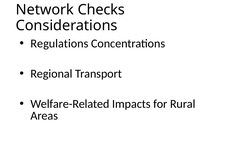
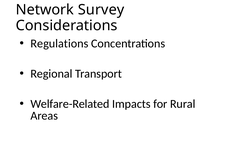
Checks: Checks -> Survey (101, 10)
